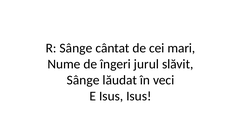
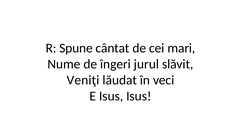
R Sânge: Sânge -> Spune (76, 48)
Sânge: Sânge -> Veniţi (83, 80)
